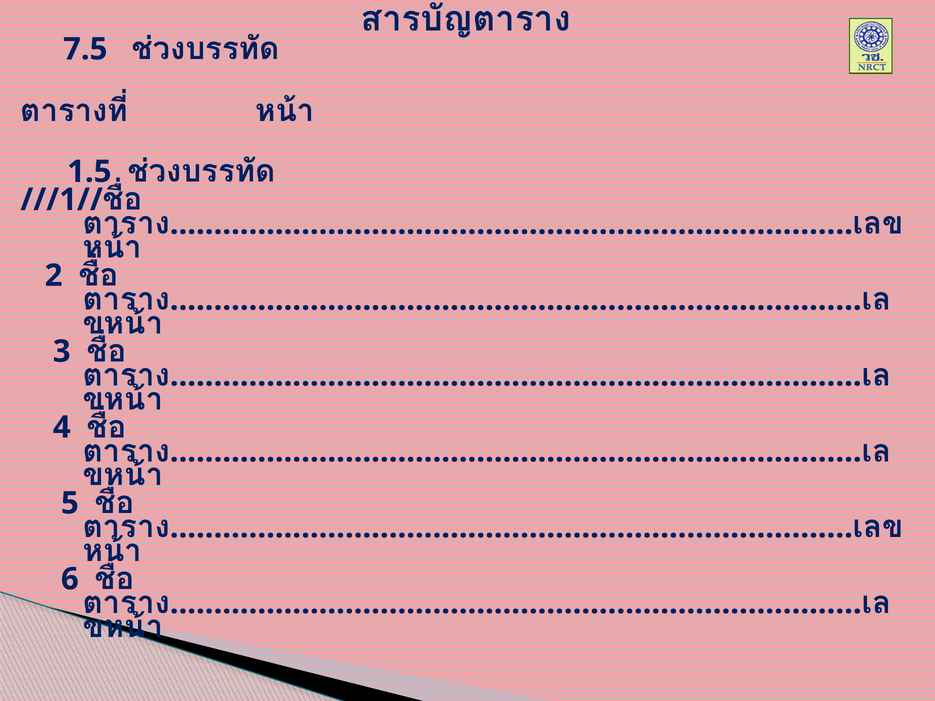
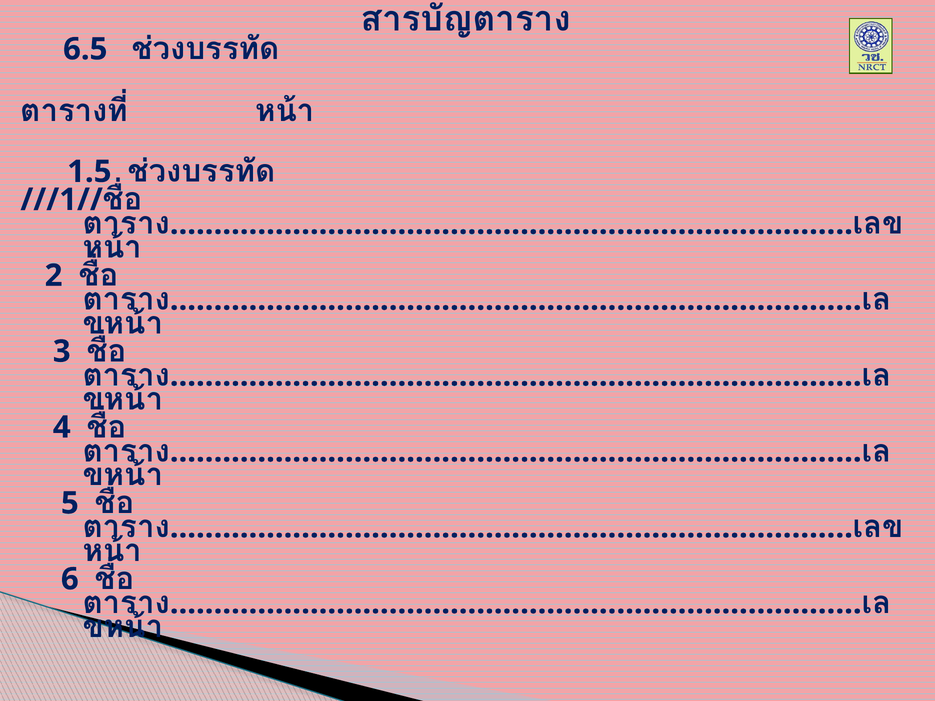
7.5: 7.5 -> 6.5 (85, 49)
